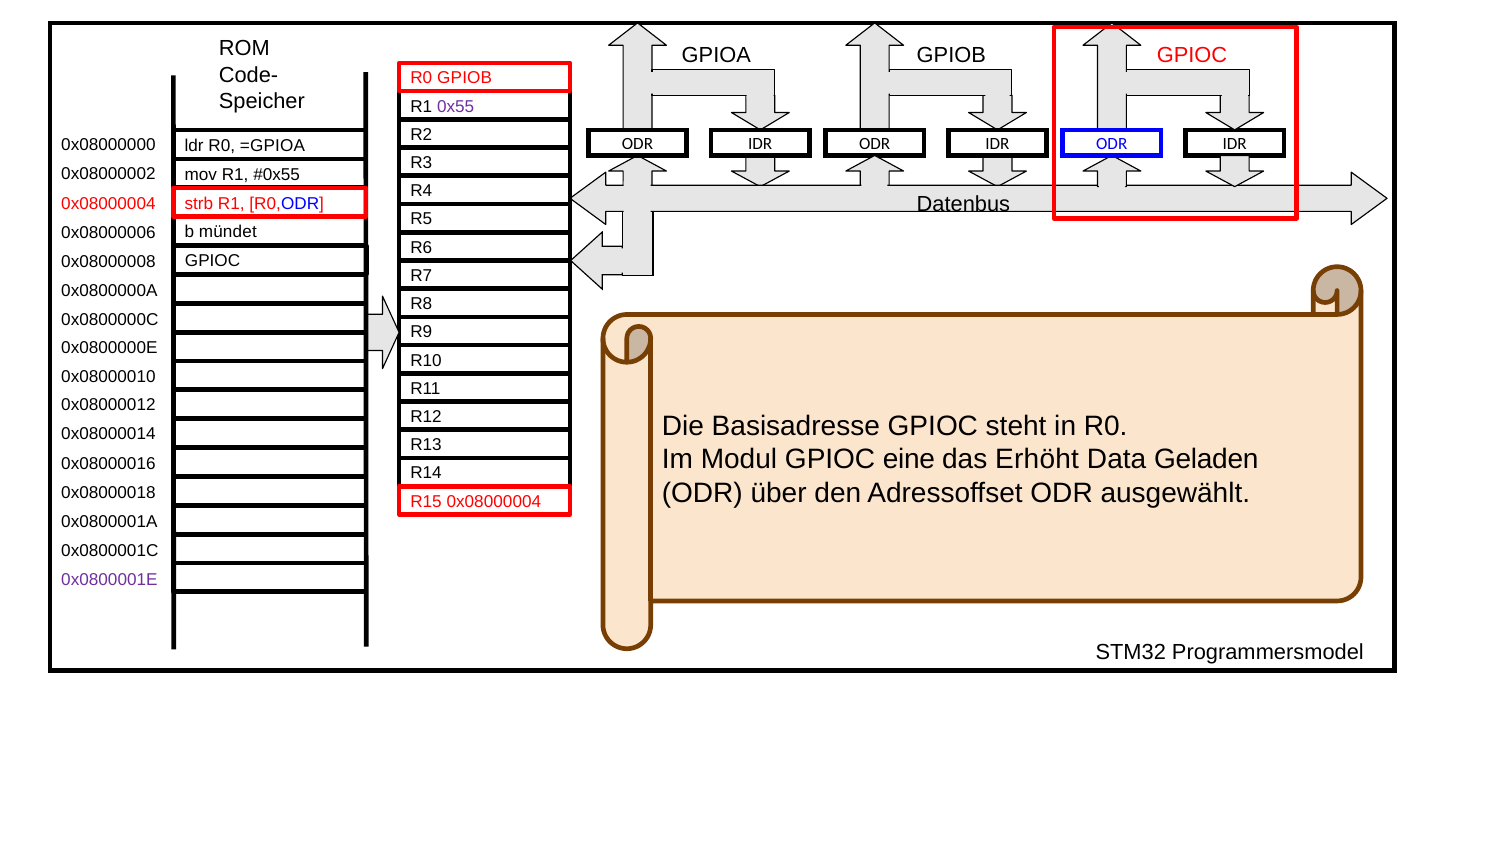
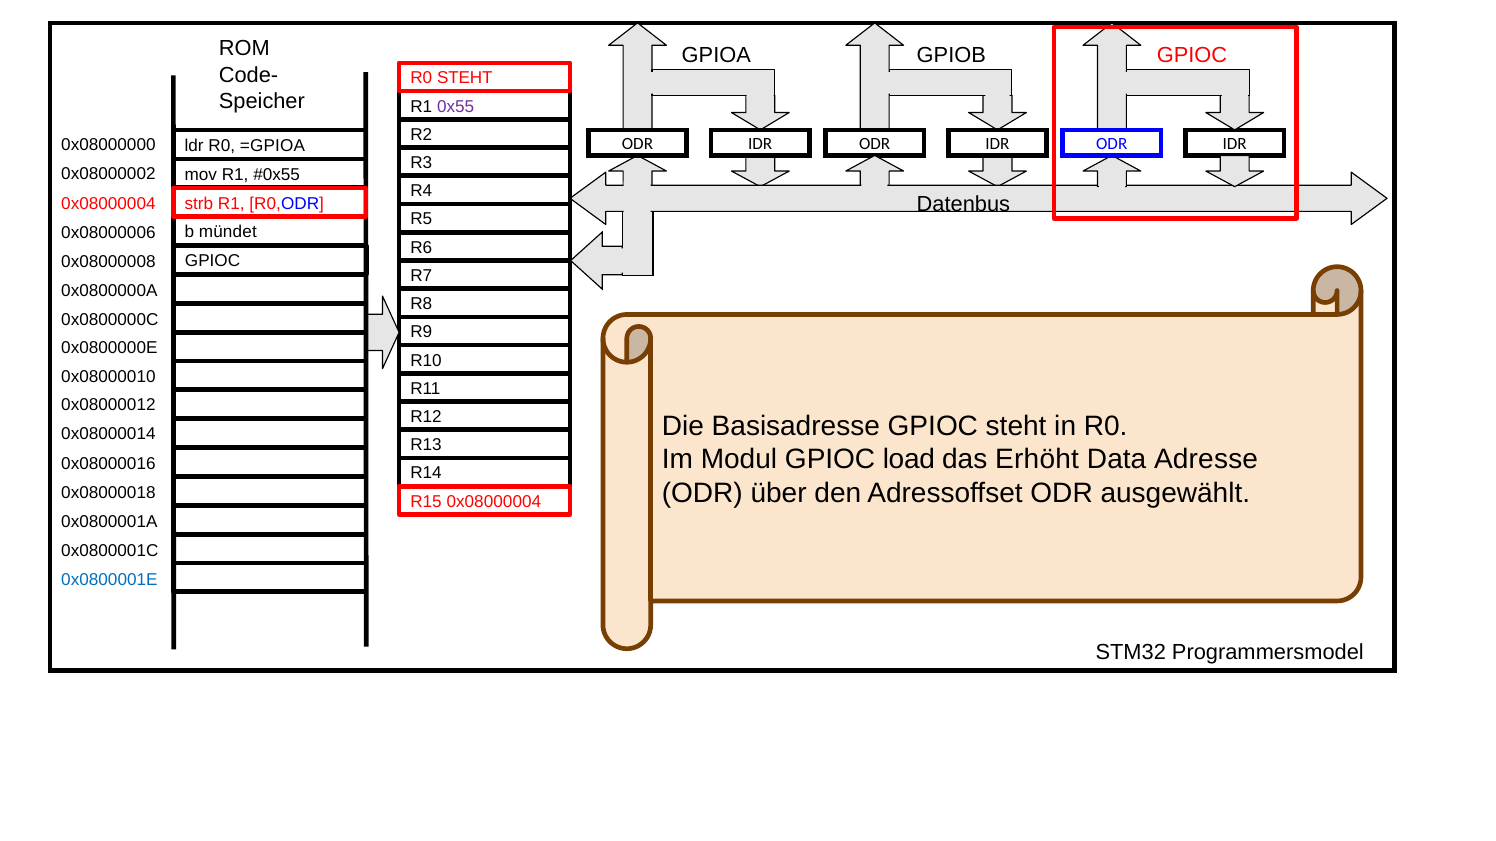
R0 GPIOB: GPIOB -> STEHT (465, 78)
eine: eine -> load (909, 460)
Geladen: Geladen -> Adresse (1206, 460)
0x0800001E colour: purple -> blue (109, 581)
